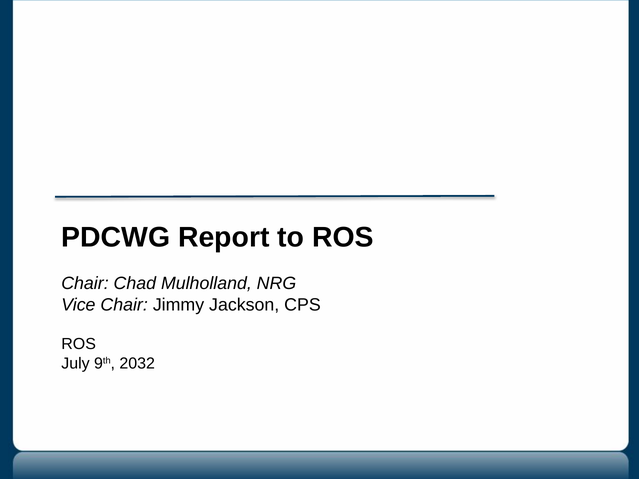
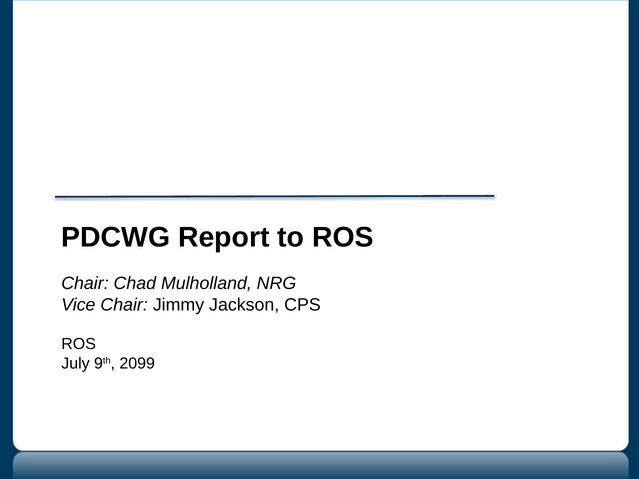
2032: 2032 -> 2099 (137, 363)
